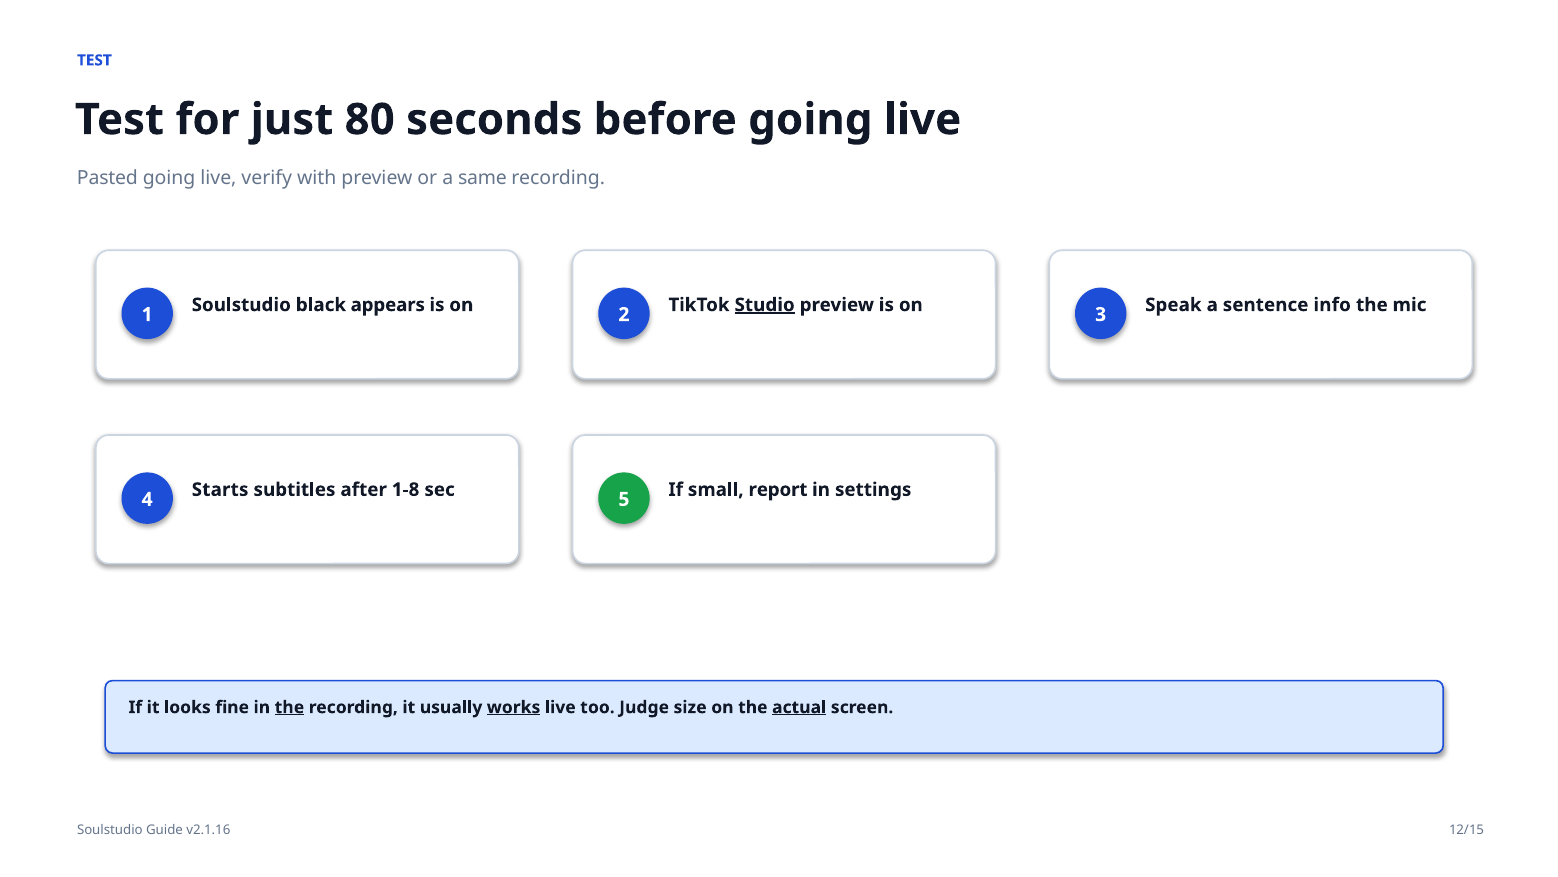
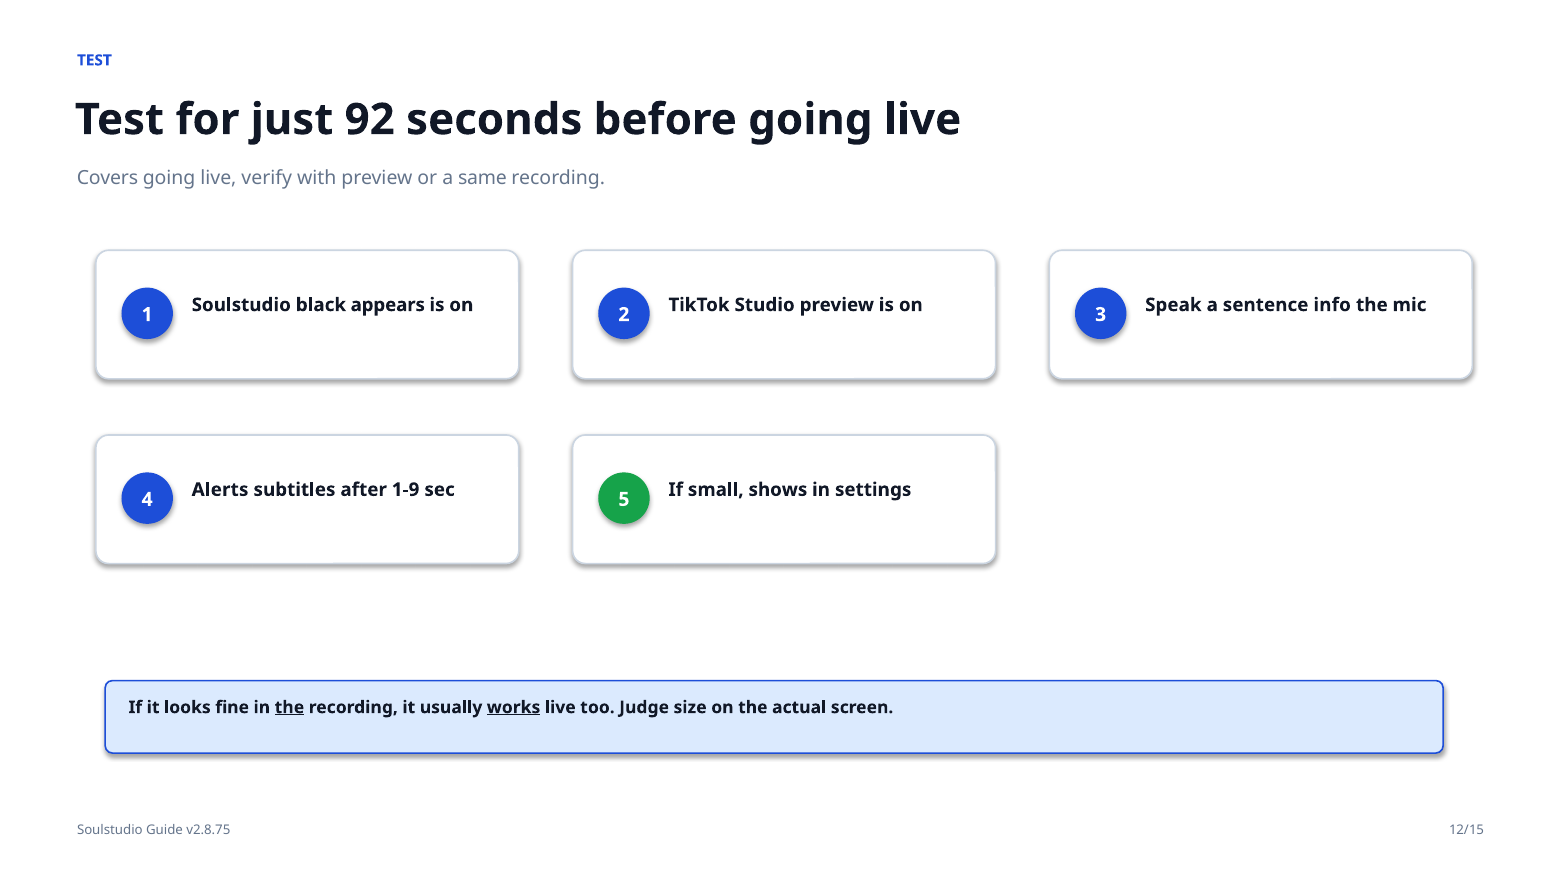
80: 80 -> 92 (370, 120)
Pasted: Pasted -> Covers (107, 178)
Studio underline: present -> none (765, 305)
Starts: Starts -> Alerts (220, 489)
1-8: 1-8 -> 1-9 (406, 489)
report: report -> shows (778, 489)
actual underline: present -> none (799, 707)
v2.1.16: v2.1.16 -> v2.8.75 (208, 830)
